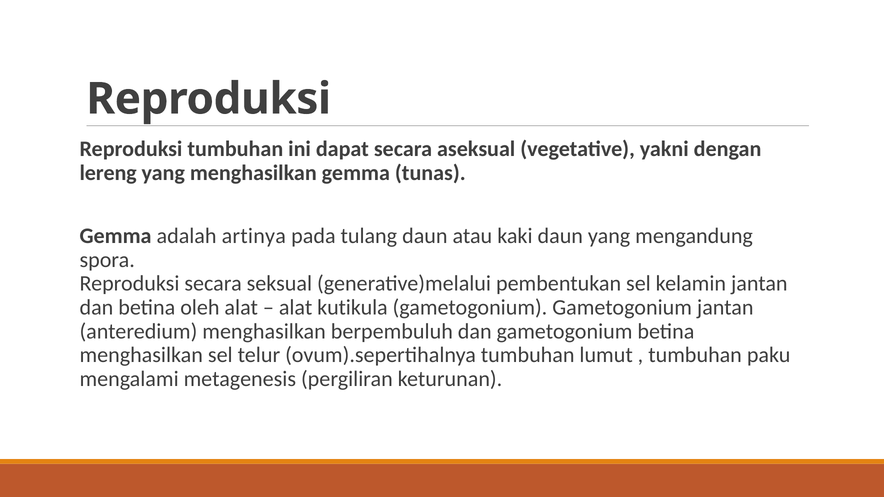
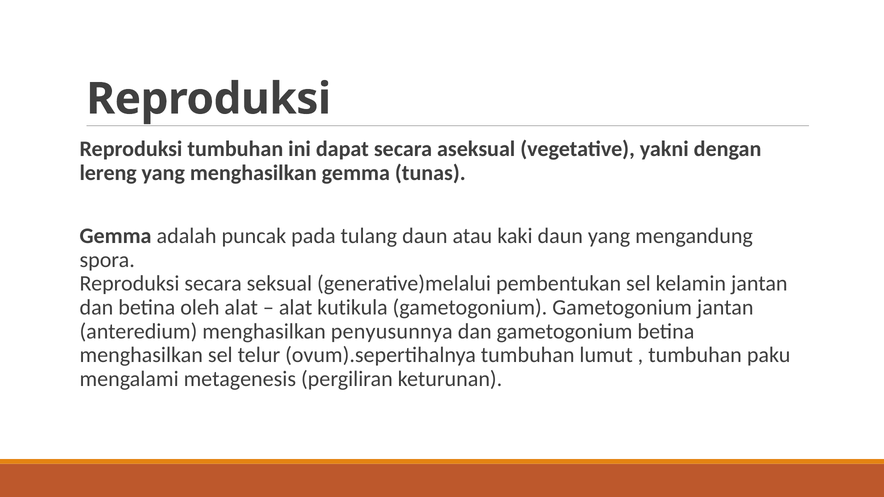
artinya: artinya -> puncak (254, 236)
berpembuluh: berpembuluh -> penyusunnya (392, 332)
